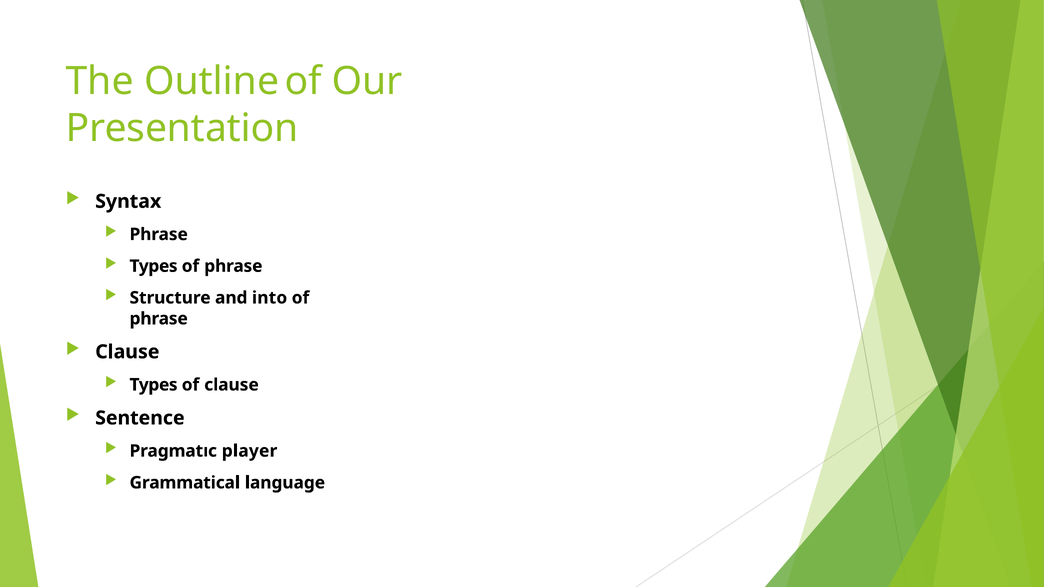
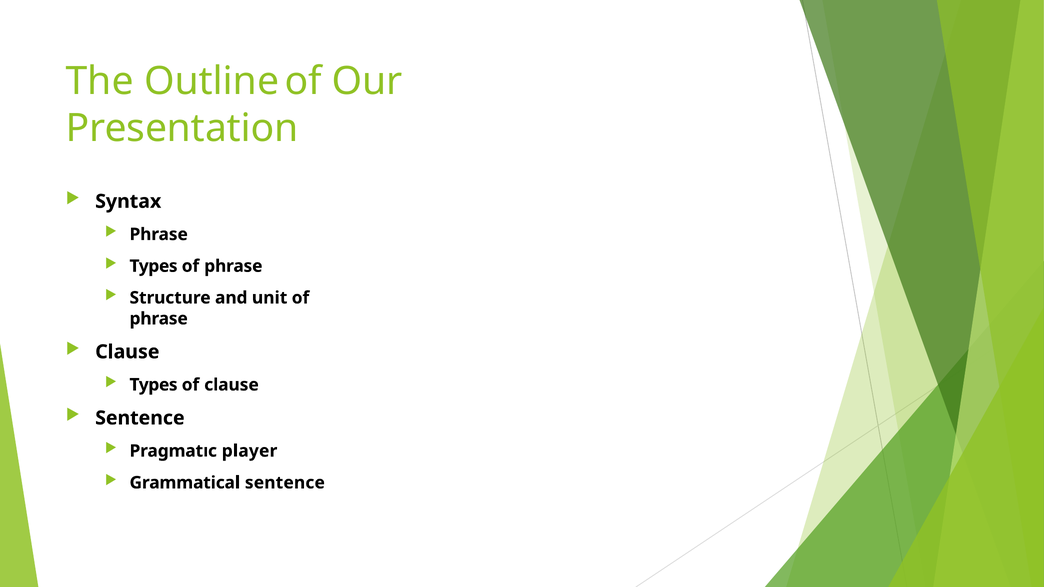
into: into -> unit (270, 298)
Grammatical language: language -> sentence (285, 483)
